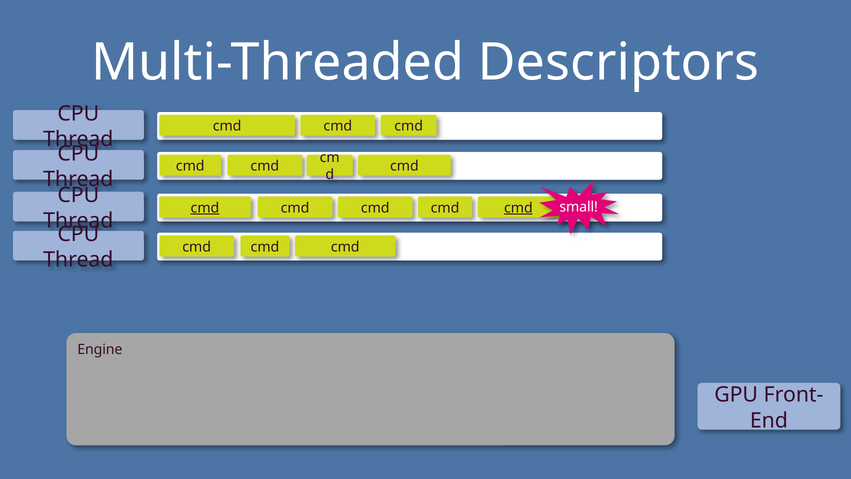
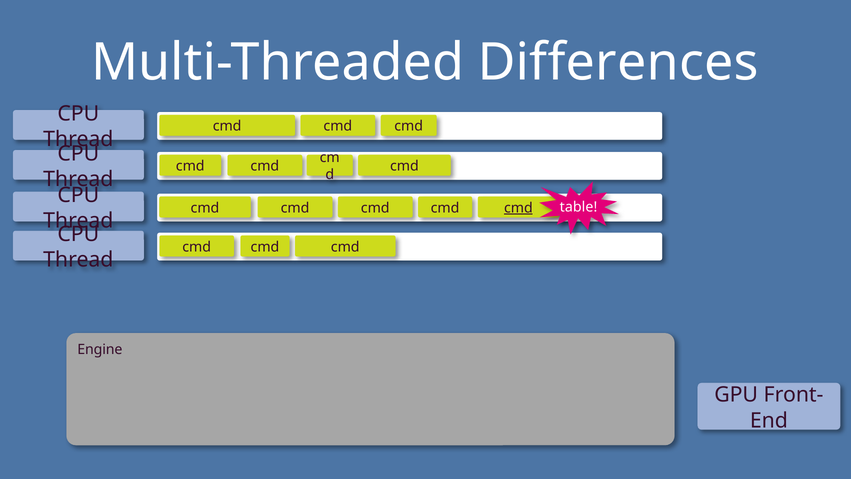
Descriptors: Descriptors -> Differences (618, 63)
small: small -> table (579, 207)
cmd underline: present -> none (205, 208)
